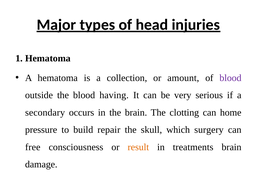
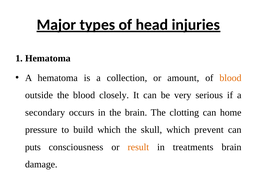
blood colour: purple -> orange (230, 78)
having: having -> closely (114, 96)
build repair: repair -> which (109, 130)
surgery: surgery -> prevent (209, 130)
free: free -> puts (33, 148)
